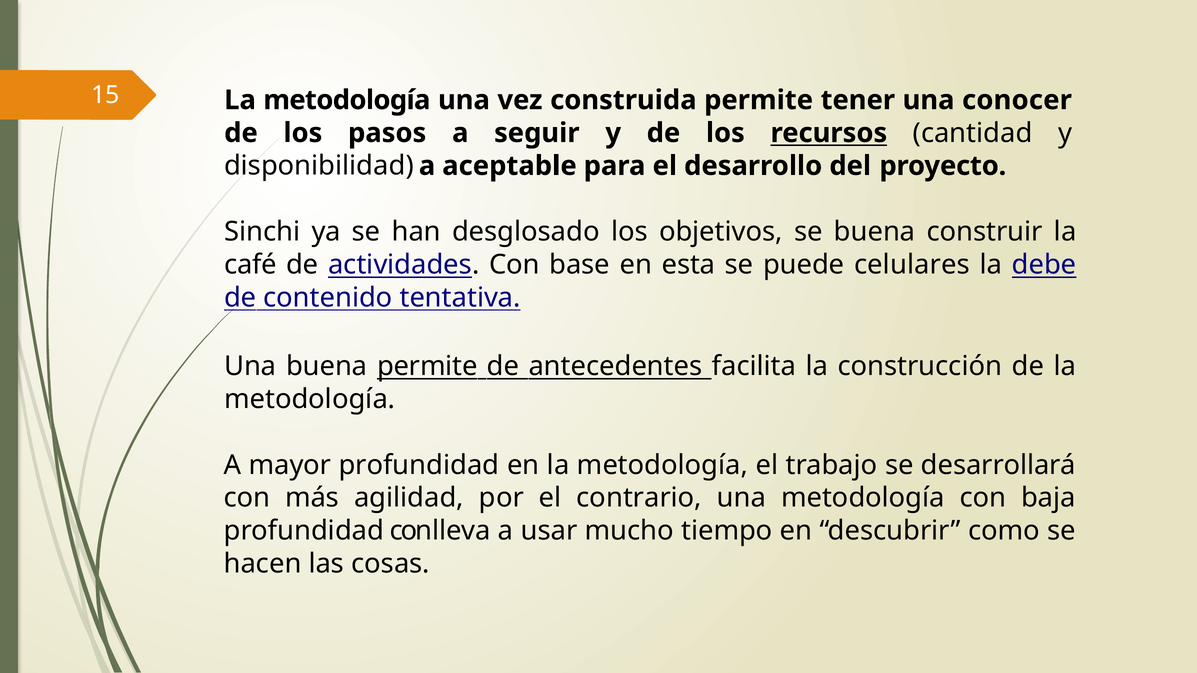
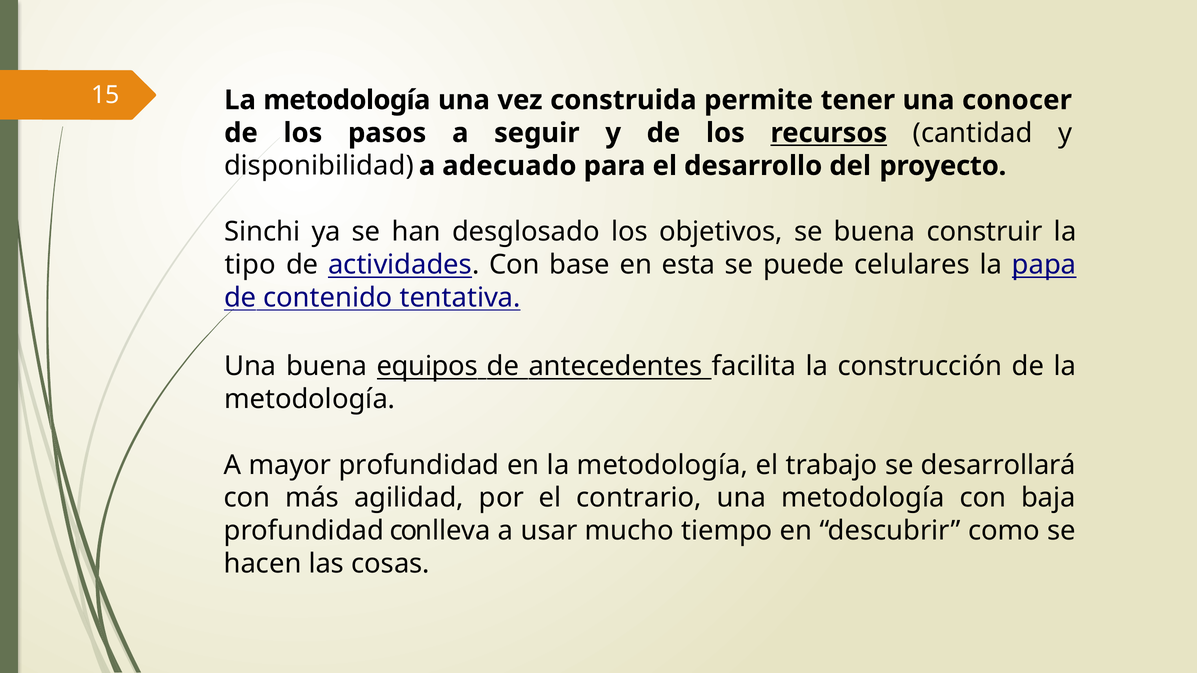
aceptable: aceptable -> adecuado (509, 166)
café: café -> tipo (250, 265)
debe: debe -> papa (1044, 265)
buena permite: permite -> equipos (427, 366)
